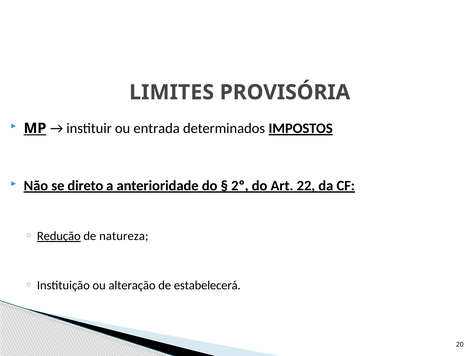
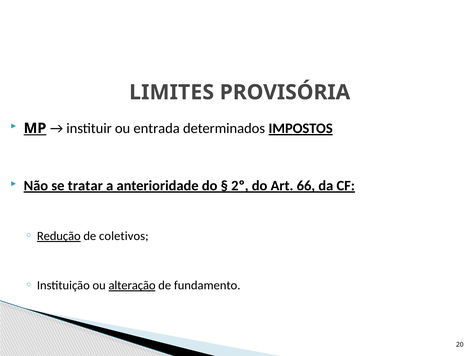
direto: direto -> tratar (85, 186)
22: 22 -> 66 (306, 186)
natureza: natureza -> coletivos (124, 236)
alteração underline: none -> present (132, 286)
estabelecerá: estabelecerá -> fundamento (207, 286)
